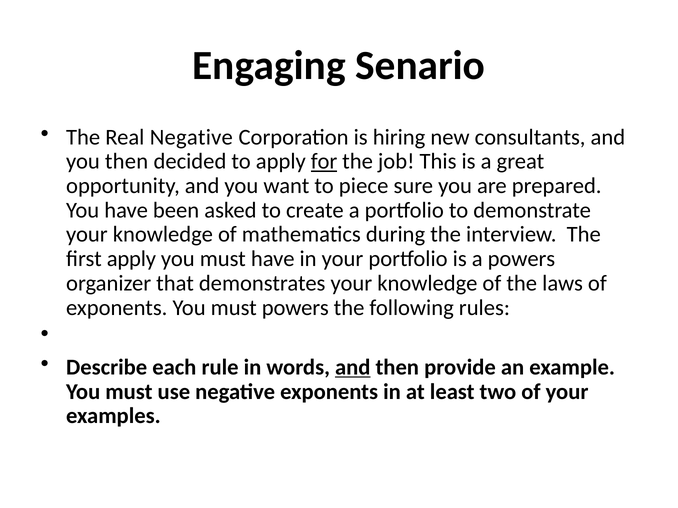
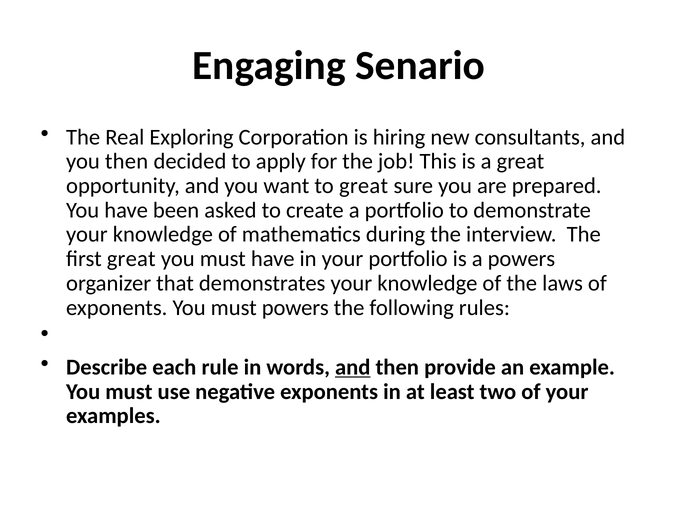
Real Negative: Negative -> Exploring (192, 137)
for underline: present -> none (324, 162)
to piece: piece -> great (364, 186)
first apply: apply -> great (131, 259)
